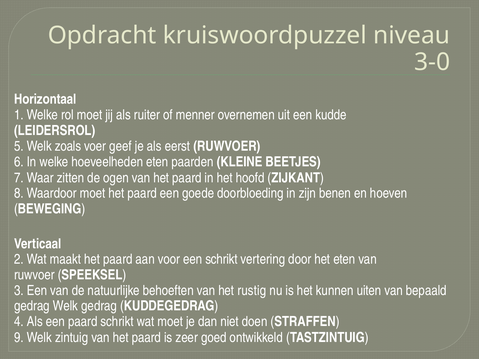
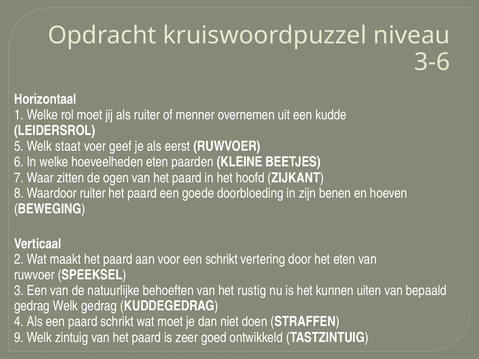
3-0: 3-0 -> 3-6 (432, 62)
zoals: zoals -> staat (68, 146)
Waardoor moet: moet -> ruiter (93, 193)
